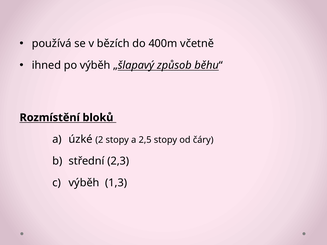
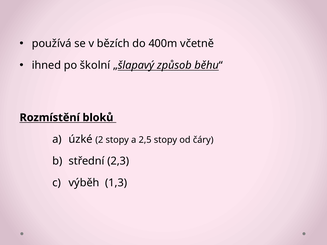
po výběh: výběh -> školní (95, 65)
